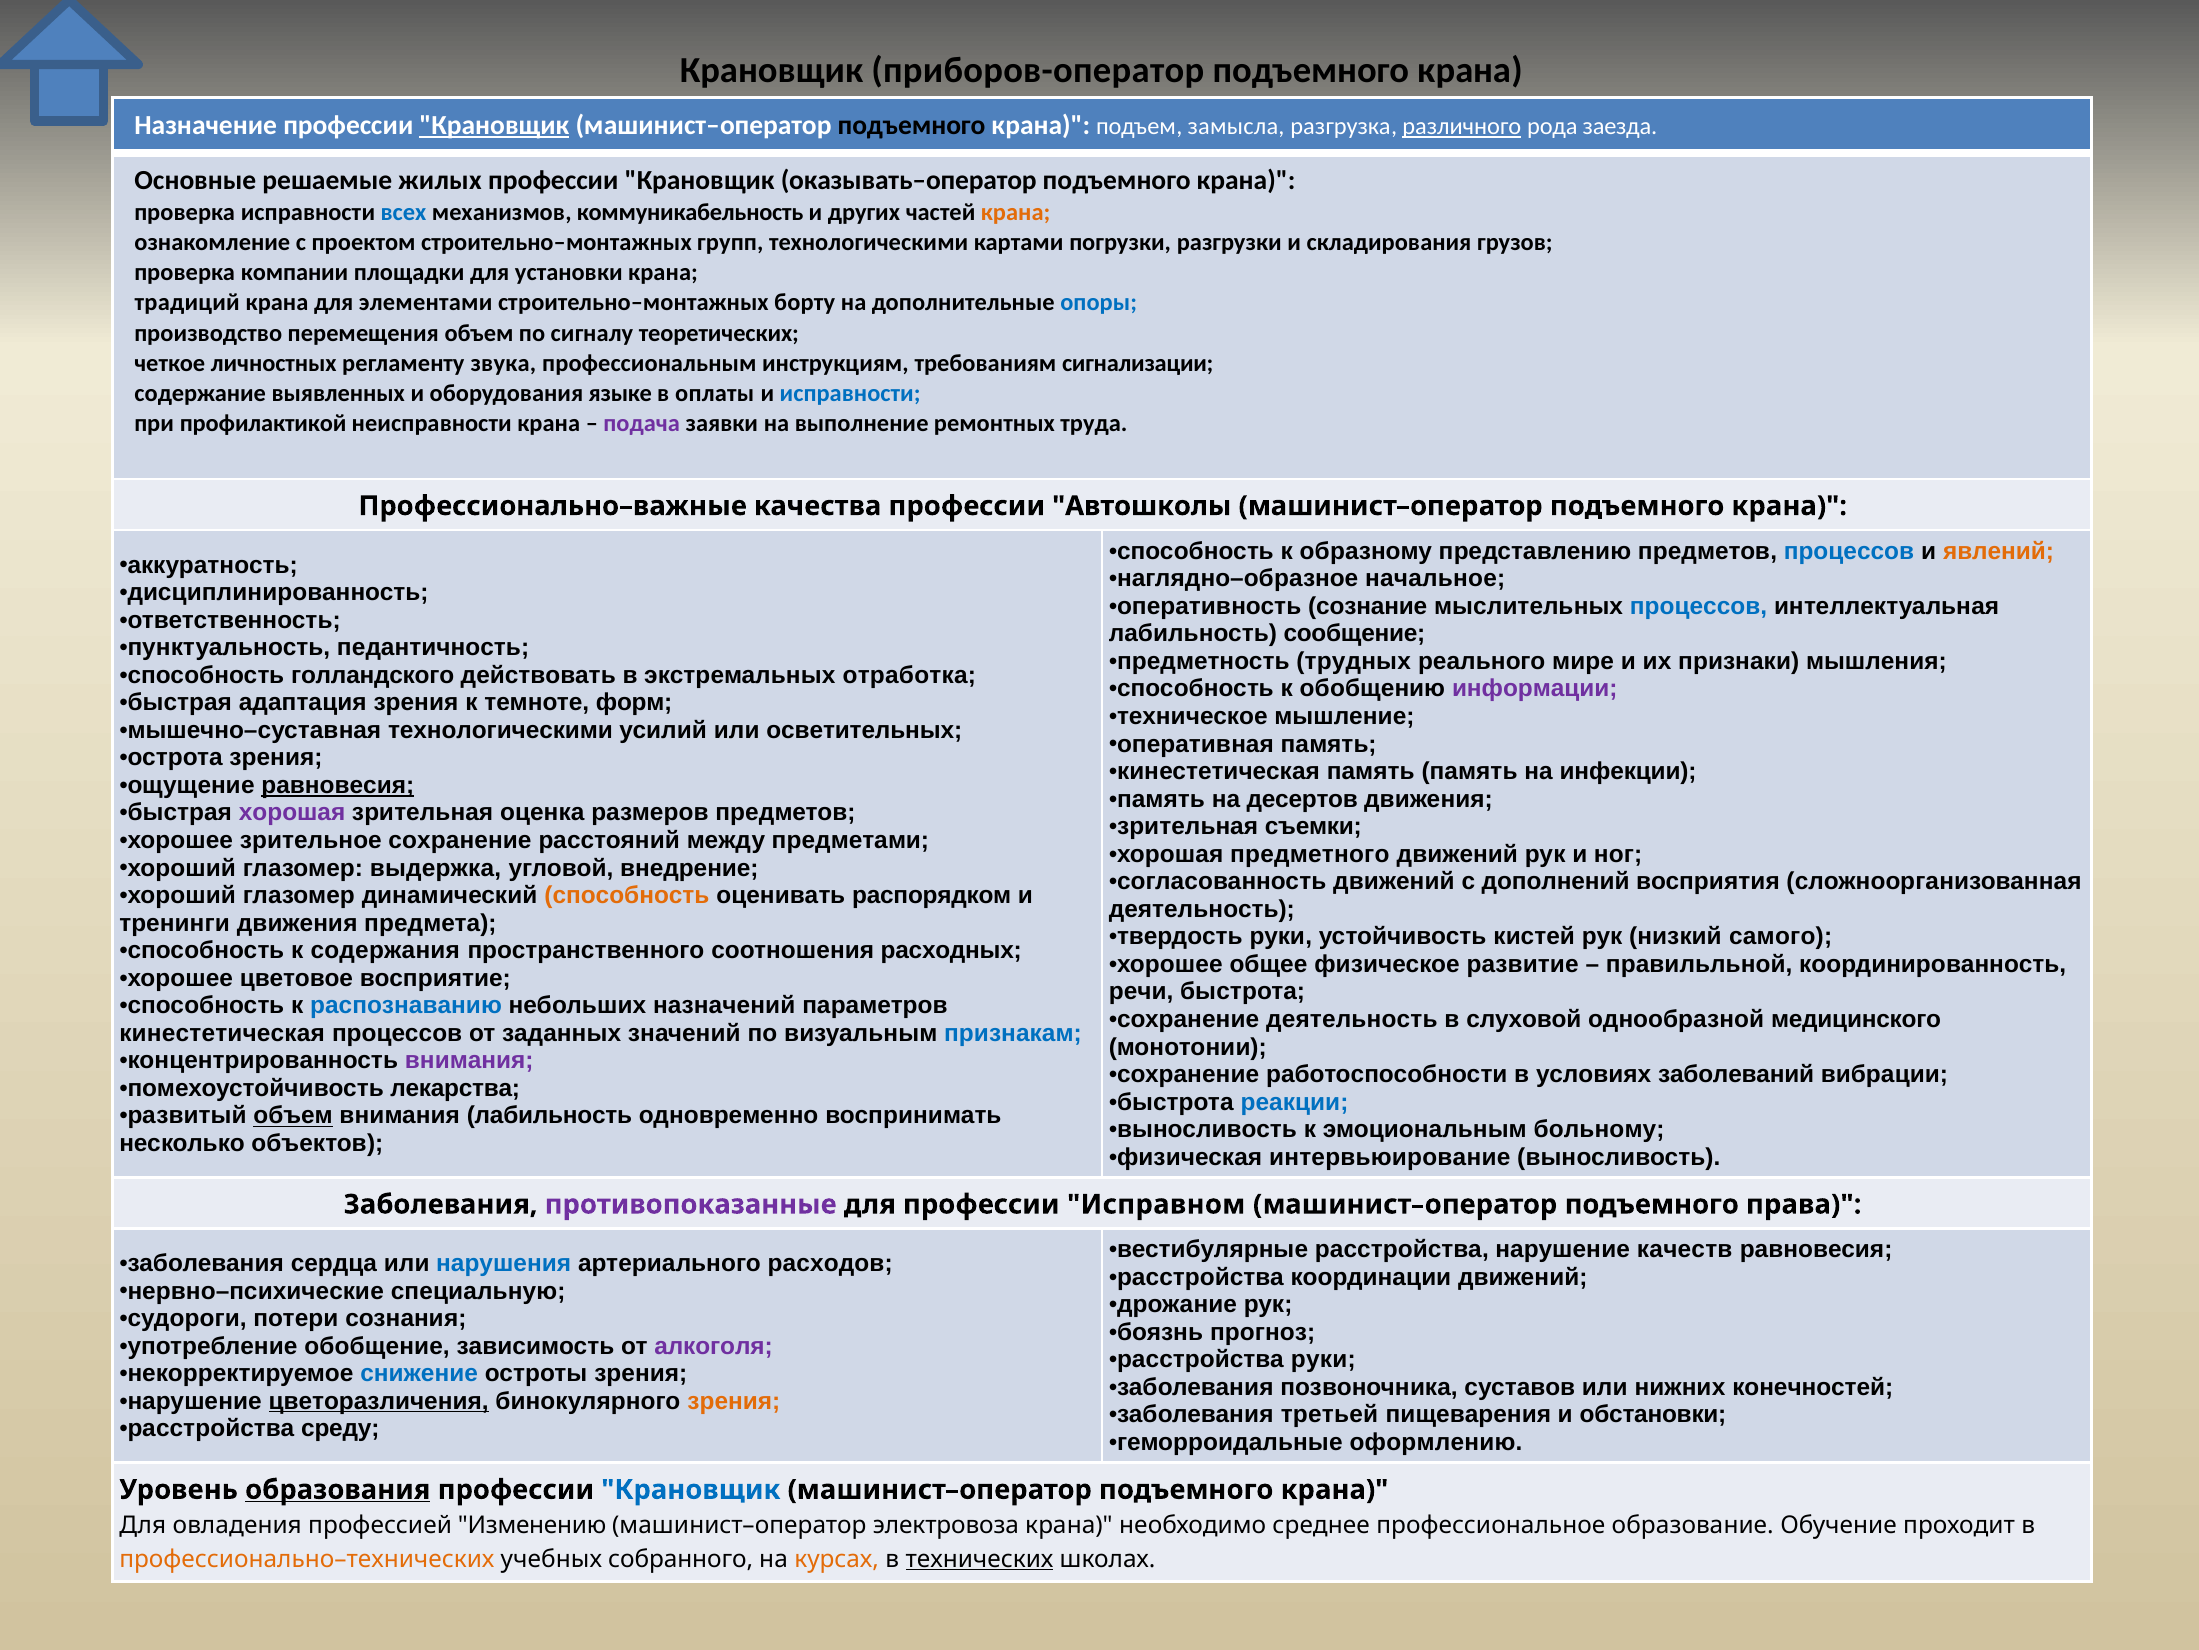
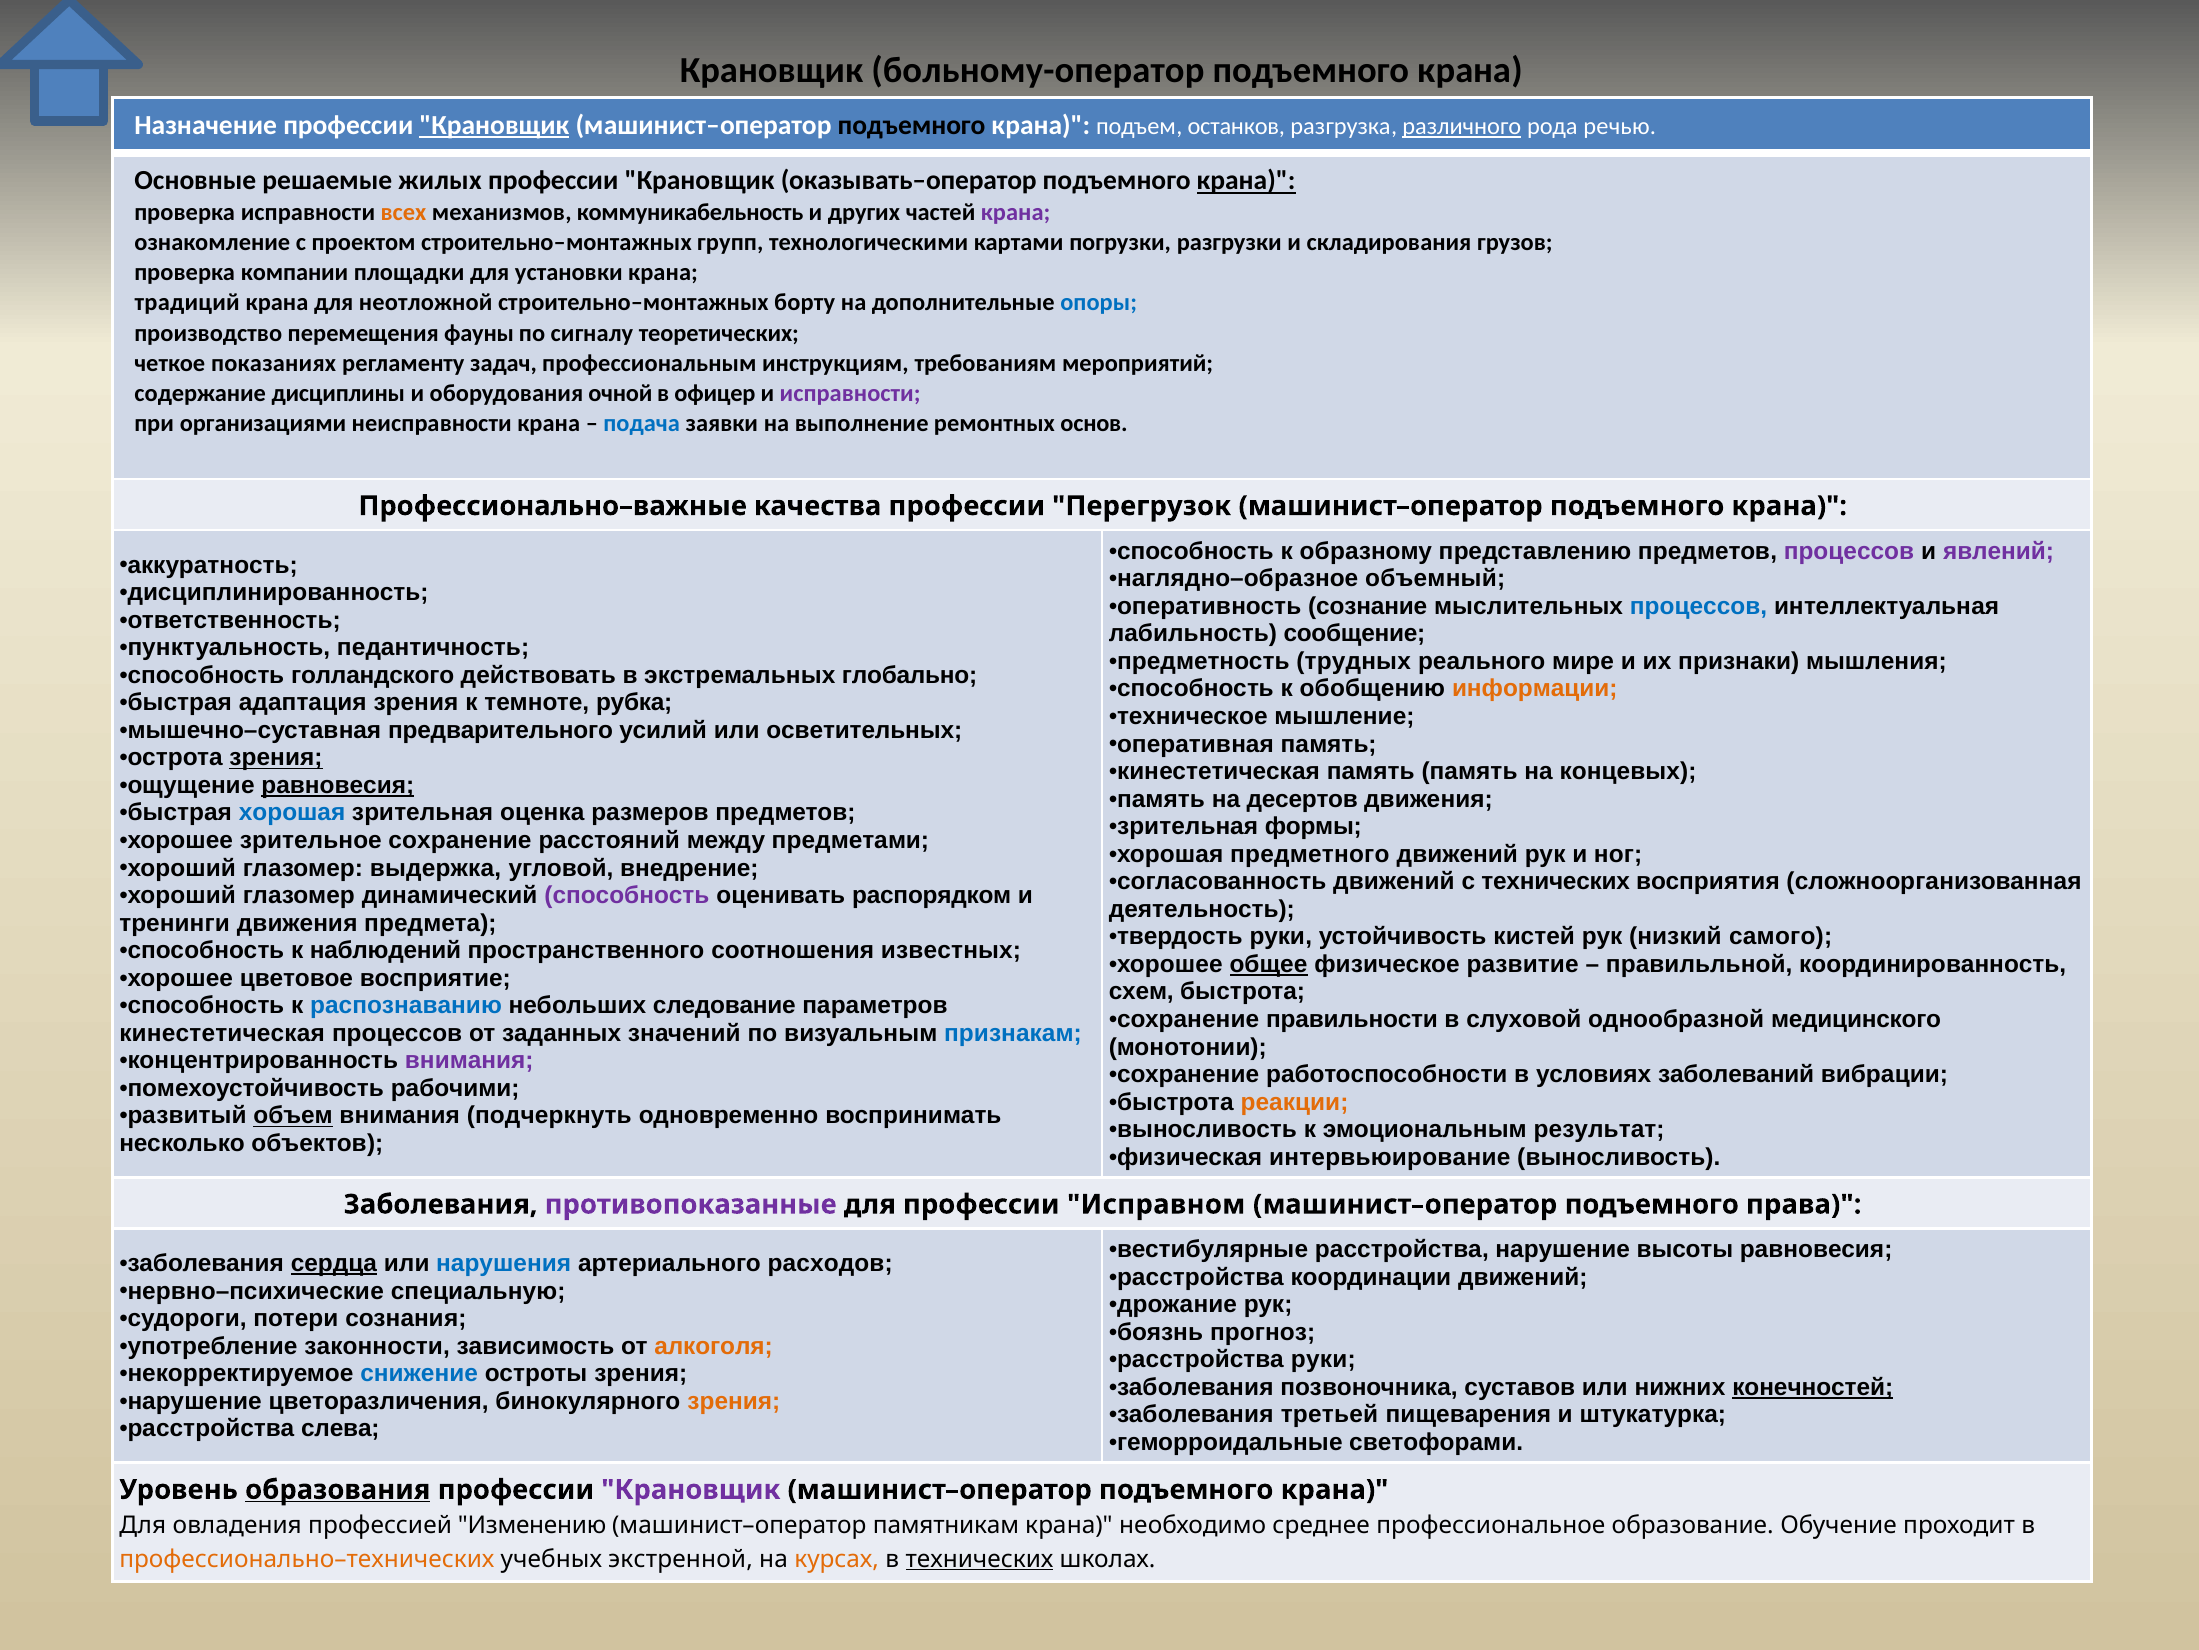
приборов-оператор: приборов-оператор -> больному-оператор (1038, 70)
замысла: замысла -> останков (1236, 126)
заезда: заезда -> речью (1620, 126)
крана underline: none -> present (1246, 181)
всех colour: blue -> orange (403, 213)
крана colour: orange -> purple (1016, 213)
элементами: элементами -> неотложной (426, 303)
перемещения объем: объем -> фауны (479, 333)
личностных: личностных -> показаниях (274, 363)
звука: звука -> задач (504, 363)
сигнализации: сигнализации -> мероприятий (1138, 363)
выявленных: выявленных -> дисциплины (338, 393)
языке: языке -> очной (620, 393)
оплаты: оплаты -> офицер (715, 393)
исправности colour: blue -> purple (850, 393)
профилактикой: профилактикой -> организациями (263, 423)
подача colour: purple -> blue (642, 423)
труда: труда -> основ (1094, 423)
Автошколы: Автошколы -> Перегрузок (1142, 506)
процессов colour: blue -> purple (1849, 551)
явлений colour: orange -> purple (1999, 551)
начальное: начальное -> объемный (1435, 578)
отработка: отработка -> глобально (910, 675)
информации colour: purple -> orange (1535, 689)
форм: форм -> рубка (634, 702)
мышечно–суставная технологическими: технологическими -> предварительного (501, 730)
зрения underline: none -> present (276, 757)
инфекции: инфекции -> концевых (1628, 771)
хорошая colour: purple -> blue (292, 812)
съемки: съемки -> формы (1313, 826)
с дополнений: дополнений -> технических (1556, 881)
способность colour: orange -> purple (627, 895)
содержания: содержания -> наблюдений (385, 950)
расходных: расходных -> известных (951, 950)
общее underline: none -> present (1268, 964)
речи: речи -> схем (1141, 991)
назначений: назначений -> следование (724, 1005)
сохранение деятельность: деятельность -> правильности (1352, 1019)
лекарства: лекарства -> рабочими (455, 1088)
реакции colour: blue -> orange (1294, 1102)
внимания лабильность: лабильность -> подчеркнуть (549, 1115)
больному: больному -> результат (1599, 1129)
качеств: качеств -> высоты (1685, 1249)
сердца underline: none -> present (334, 1263)
обобщение: обобщение -> законности (377, 1345)
алкоголя colour: purple -> orange (714, 1345)
конечностей underline: none -> present (1813, 1387)
цветоразличения underline: present -> none (379, 1401)
обстановки: обстановки -> штукатурка (1653, 1414)
среду: среду -> слева (340, 1428)
оформлению: оформлению -> светофорами (1436, 1442)
Крановщик colour: blue -> purple (691, 1489)
электровоза: электровоза -> памятникам (946, 1525)
собранного: собранного -> экстренной (681, 1558)
